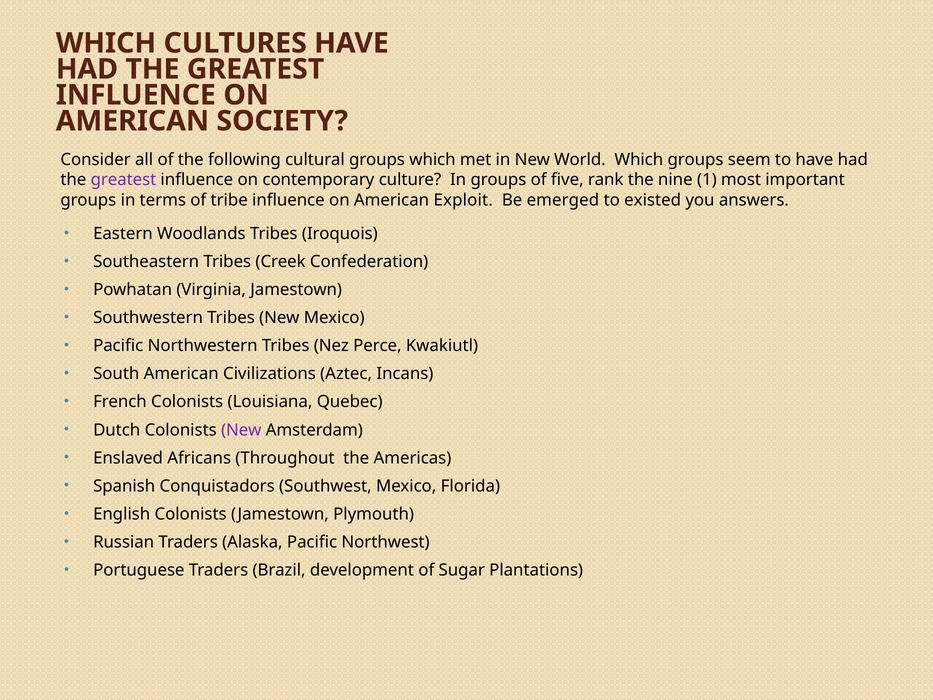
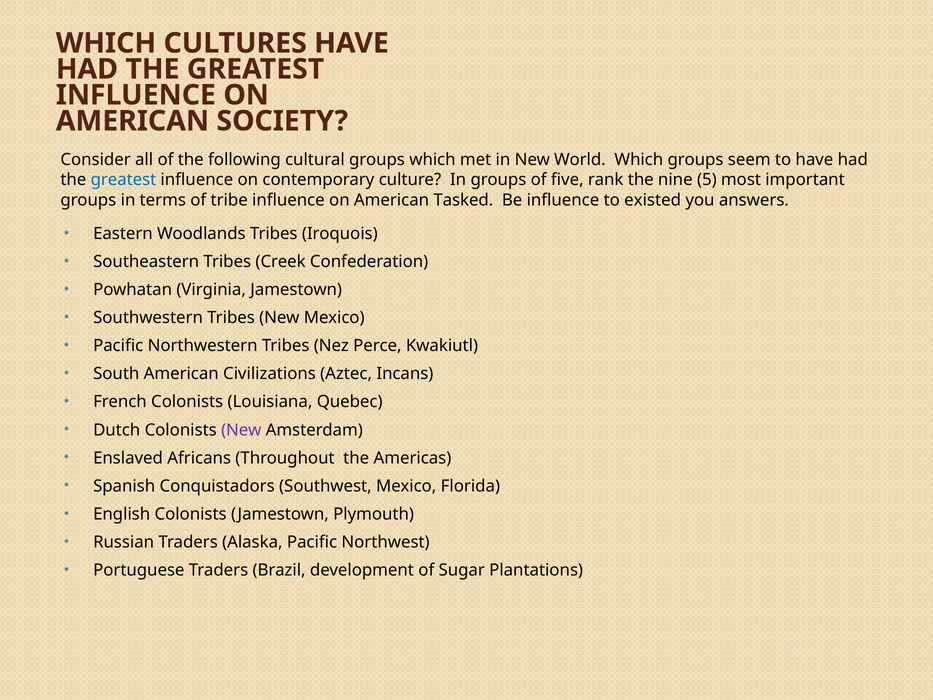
greatest colour: purple -> blue (123, 180)
1: 1 -> 5 (707, 180)
Exploit: Exploit -> Tasked (463, 200)
Be emerged: emerged -> influence (563, 200)
